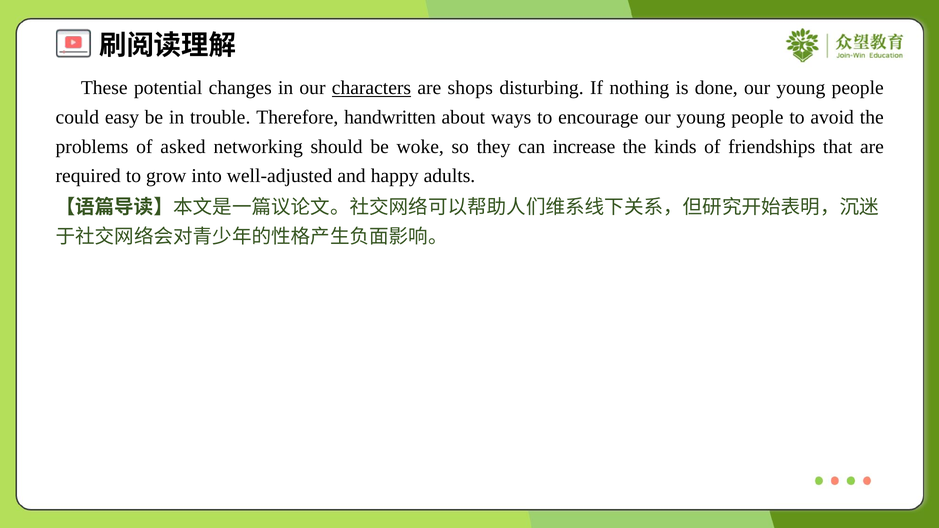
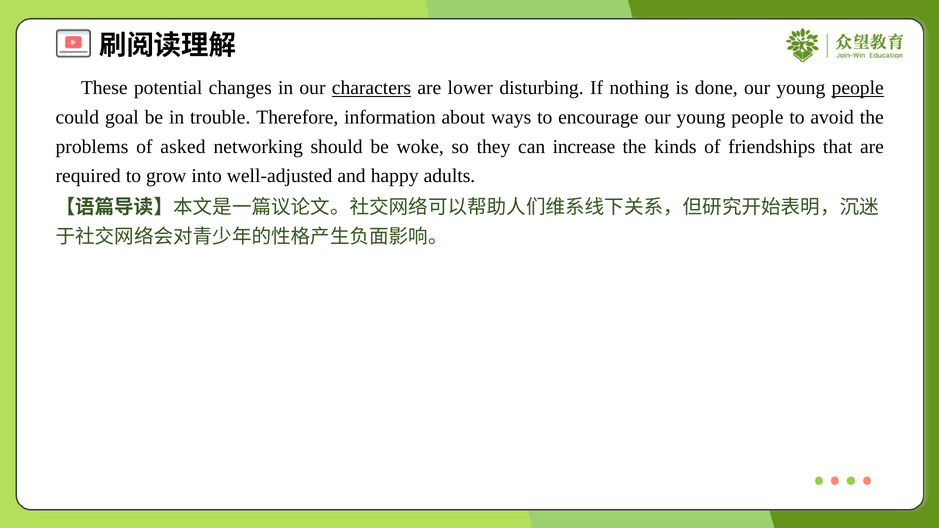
shops: shops -> lower (470, 88)
people underline: none -> present (858, 88)
easy: easy -> goal (122, 117)
handwritten: handwritten -> information (390, 117)
